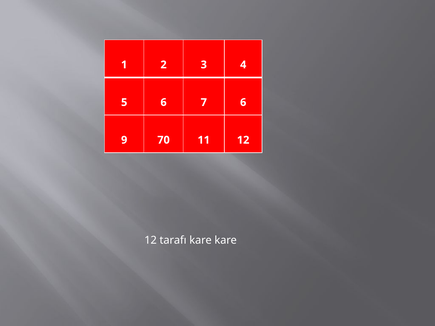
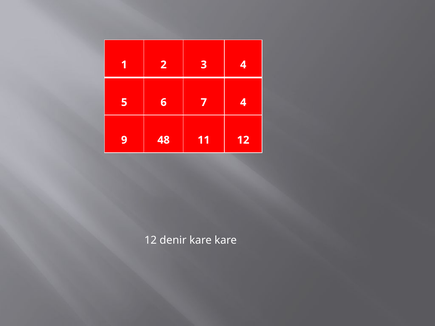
7 6: 6 -> 4 (243, 102)
70: 70 -> 48 (164, 140)
tarafı: tarafı -> denir (173, 240)
